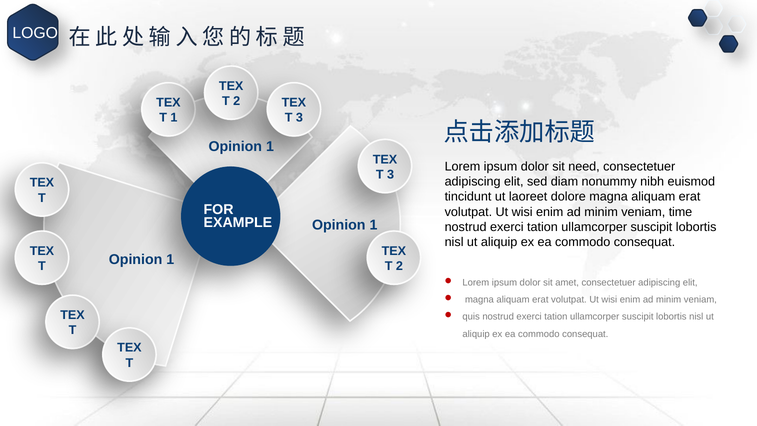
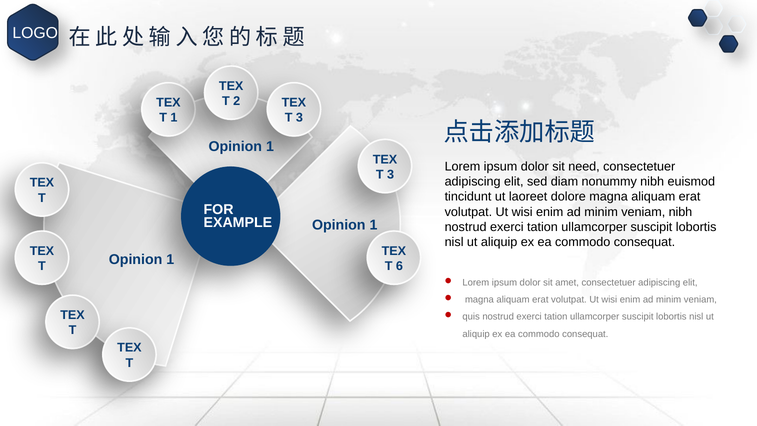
veniam time: time -> nibh (680, 212)
2: 2 -> 6 (399, 266)
